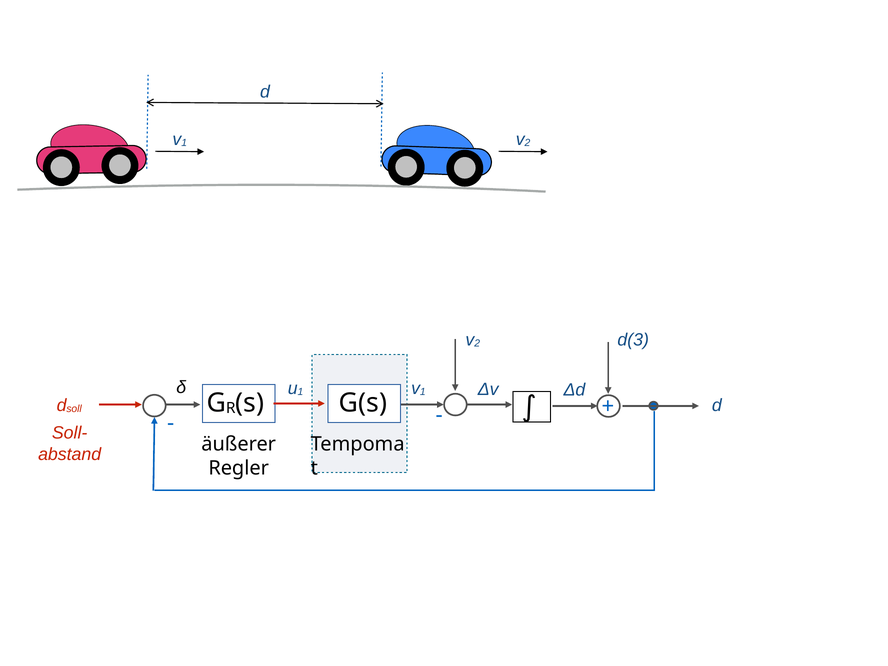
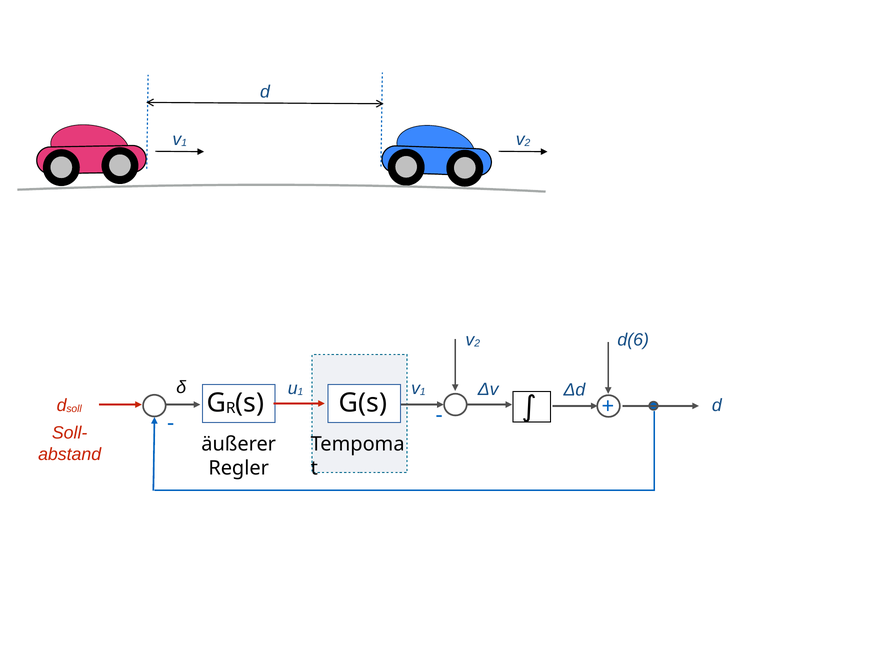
d(3: d(3 -> d(6 (633, 340)
